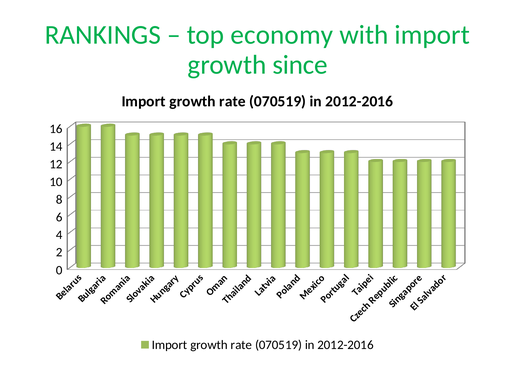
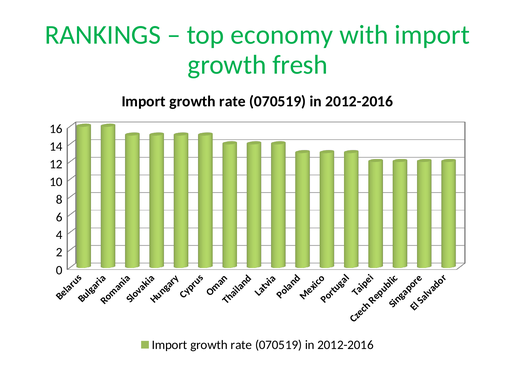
since: since -> fresh (300, 65)
